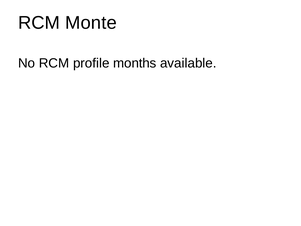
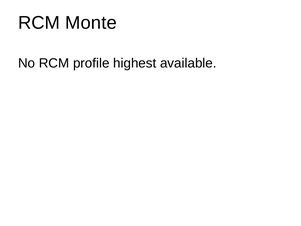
months: months -> highest (135, 63)
